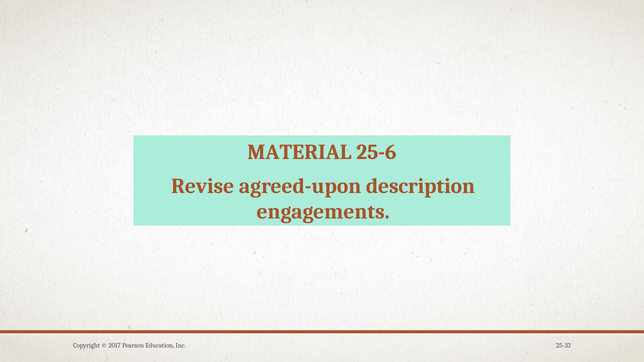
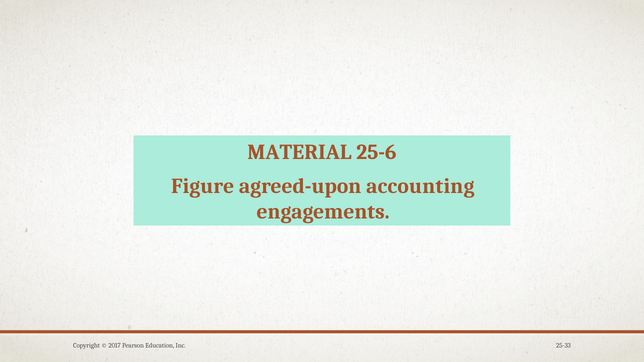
Revise: Revise -> Figure (203, 186)
description: description -> accounting (420, 186)
